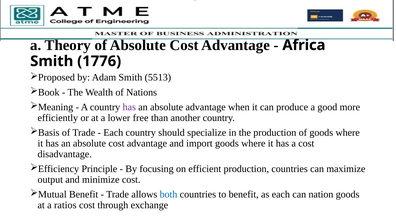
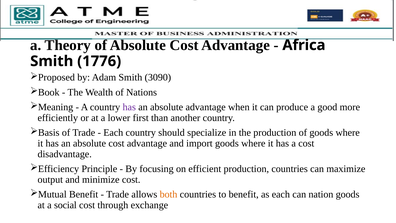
5513: 5513 -> 3090 (158, 77)
free: free -> first (141, 118)
both colour: blue -> orange (169, 194)
ratios: ratios -> social (65, 205)
